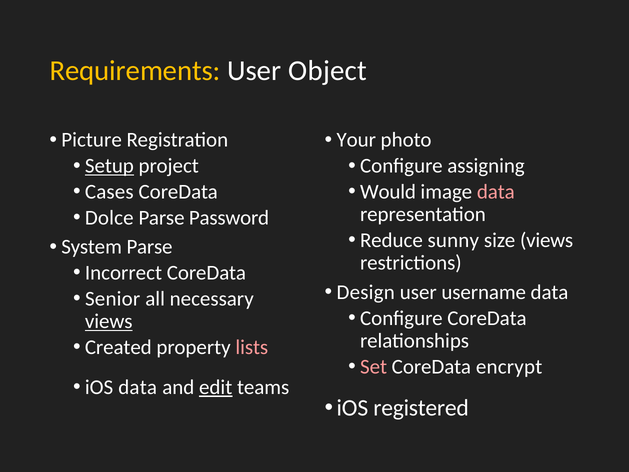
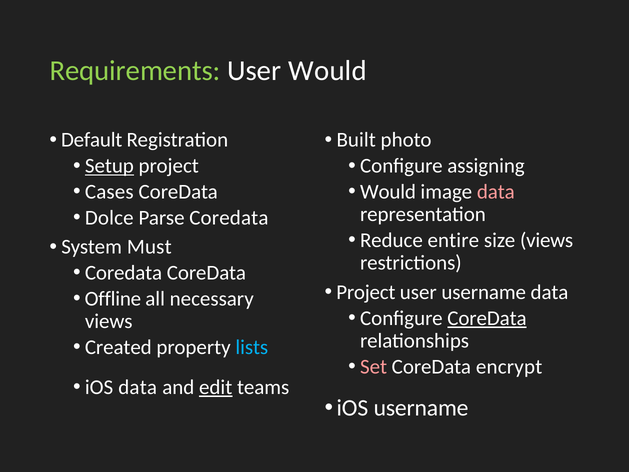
Requirements colour: yellow -> light green (135, 71)
User Object: Object -> Would (328, 71)
Picture: Picture -> Default (92, 140)
Your: Your -> Built (356, 140)
Parse Password: Password -> Coredata (229, 218)
sunny: sunny -> entire (453, 240)
System Parse: Parse -> Must (149, 247)
Incorrect: Incorrect -> Coredata (124, 273)
Design: Design -> Project (366, 292)
Senior: Senior -> Offline (113, 299)
CoreData underline: none -> present (487, 318)
views underline: present -> none (109, 321)
lists colour: pink -> light blue (252, 347)
iOS registered: registered -> username (421, 408)
